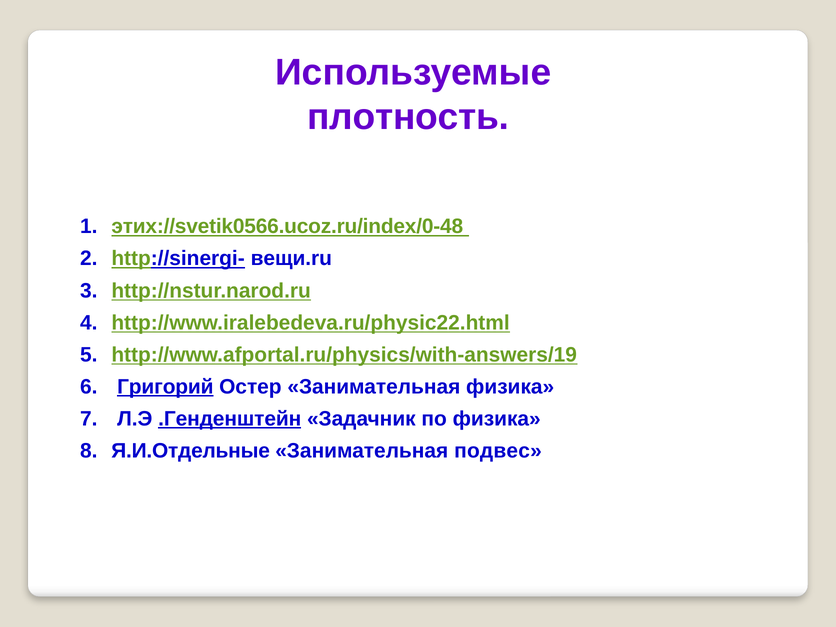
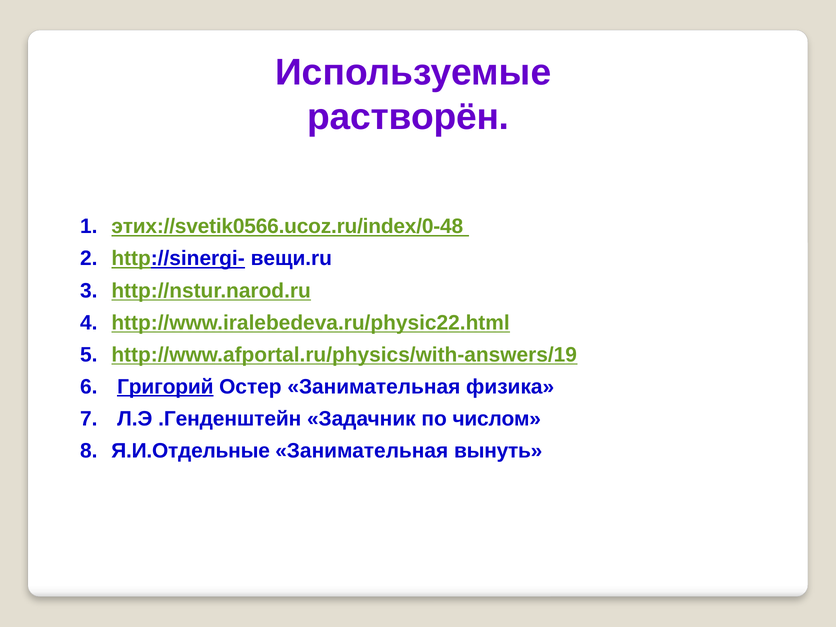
плотность: плотность -> растворён (408, 117)
.Генденштейн underline: present -> none (230, 419)
по физика: физика -> числом (497, 419)
подвес: подвес -> вынуть (498, 451)
